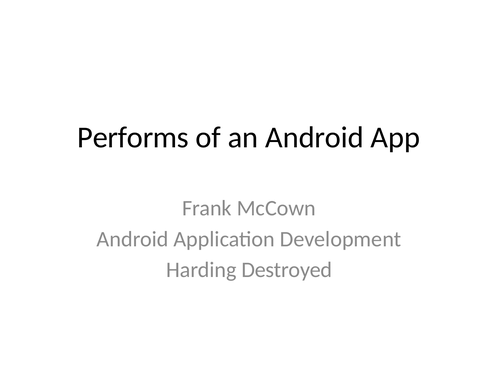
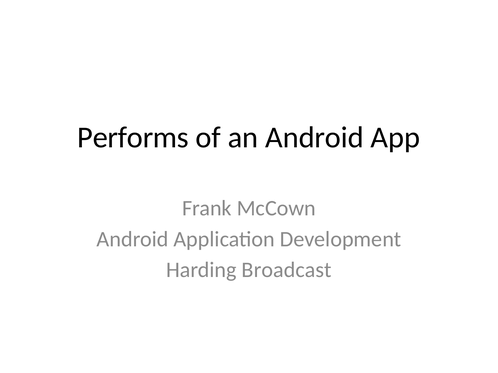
Destroyed: Destroyed -> Broadcast (287, 270)
